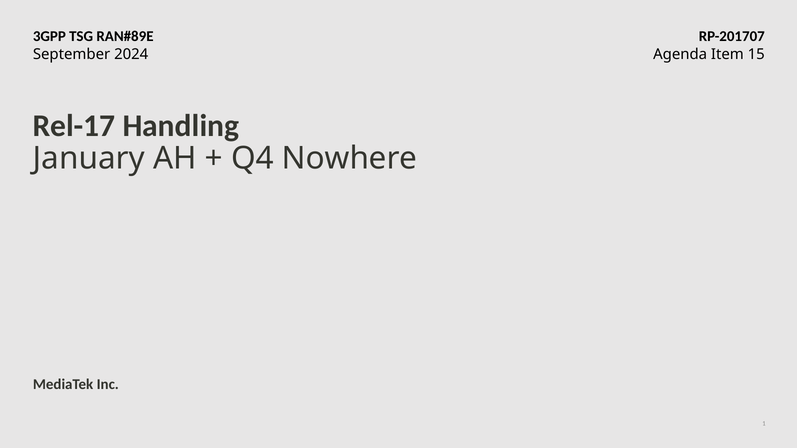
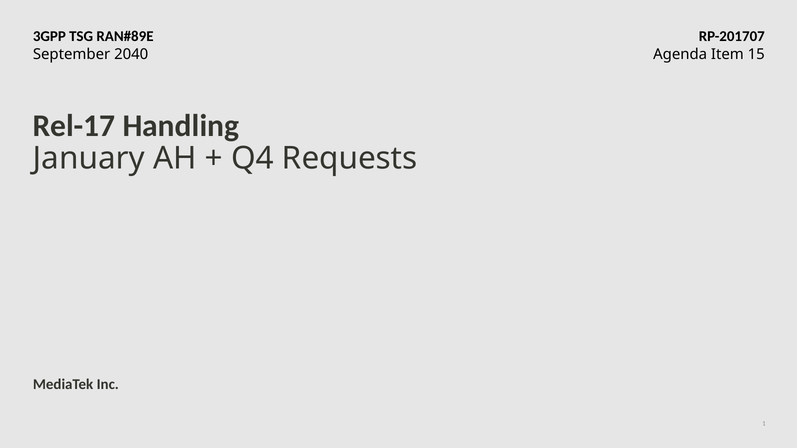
2024: 2024 -> 2040 (131, 54)
Nowhere: Nowhere -> Requests (350, 158)
